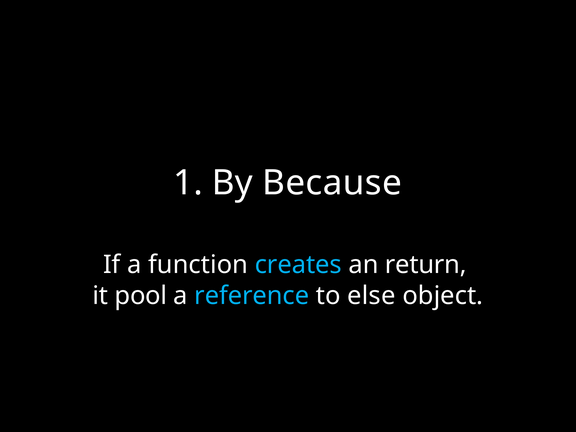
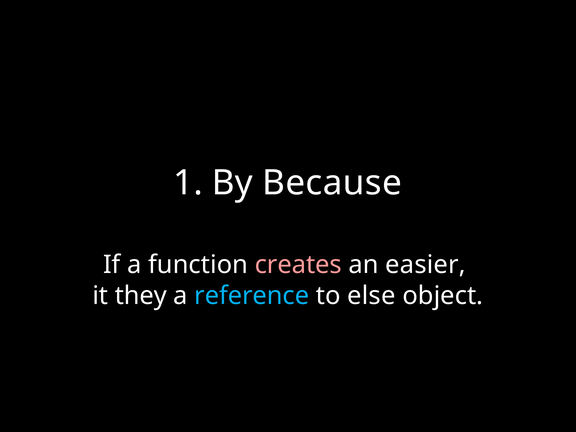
creates colour: light blue -> pink (298, 265)
return: return -> easier (426, 265)
pool: pool -> they (141, 296)
